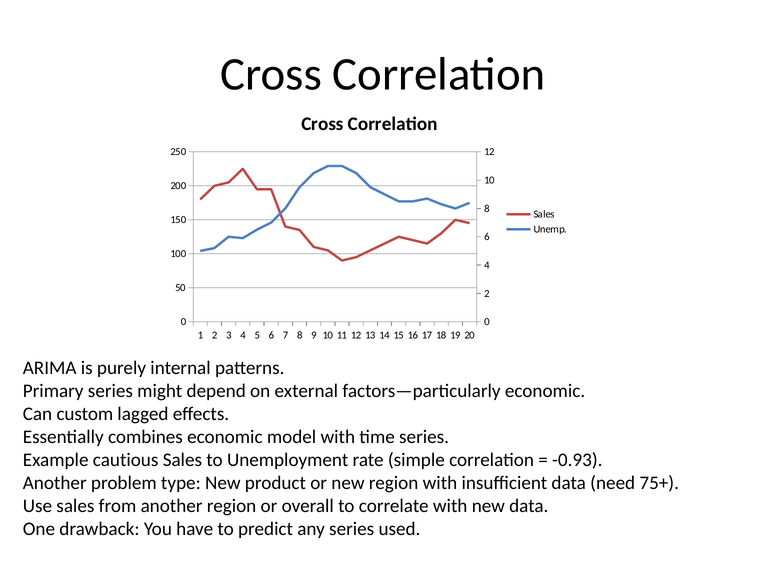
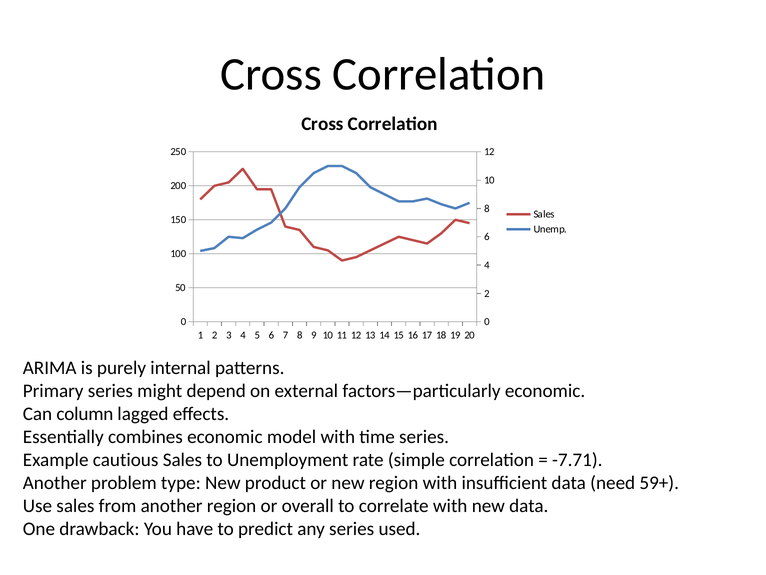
custom: custom -> column (85, 414)
-0.93: -0.93 -> -7.71 (577, 460)
75+: 75+ -> 59+ (659, 483)
